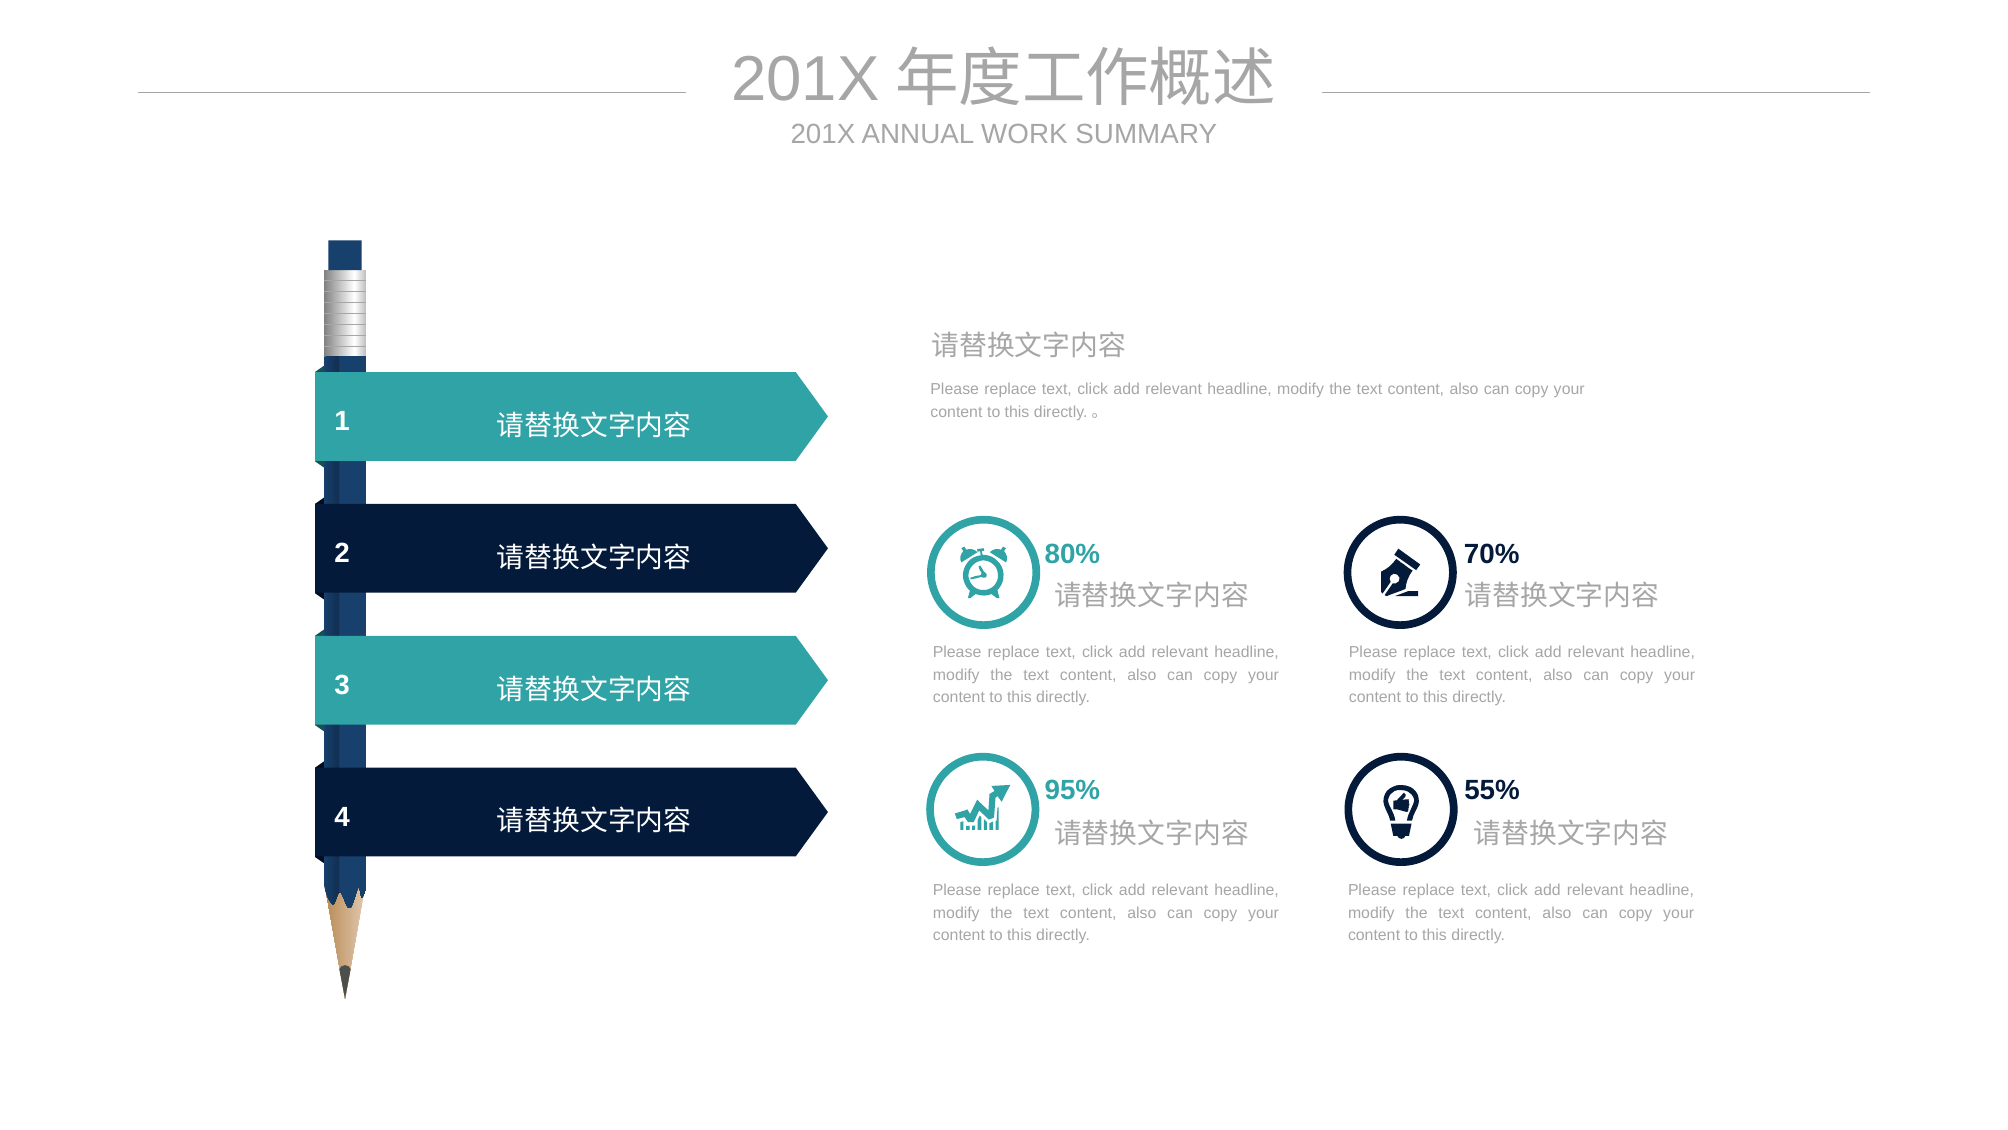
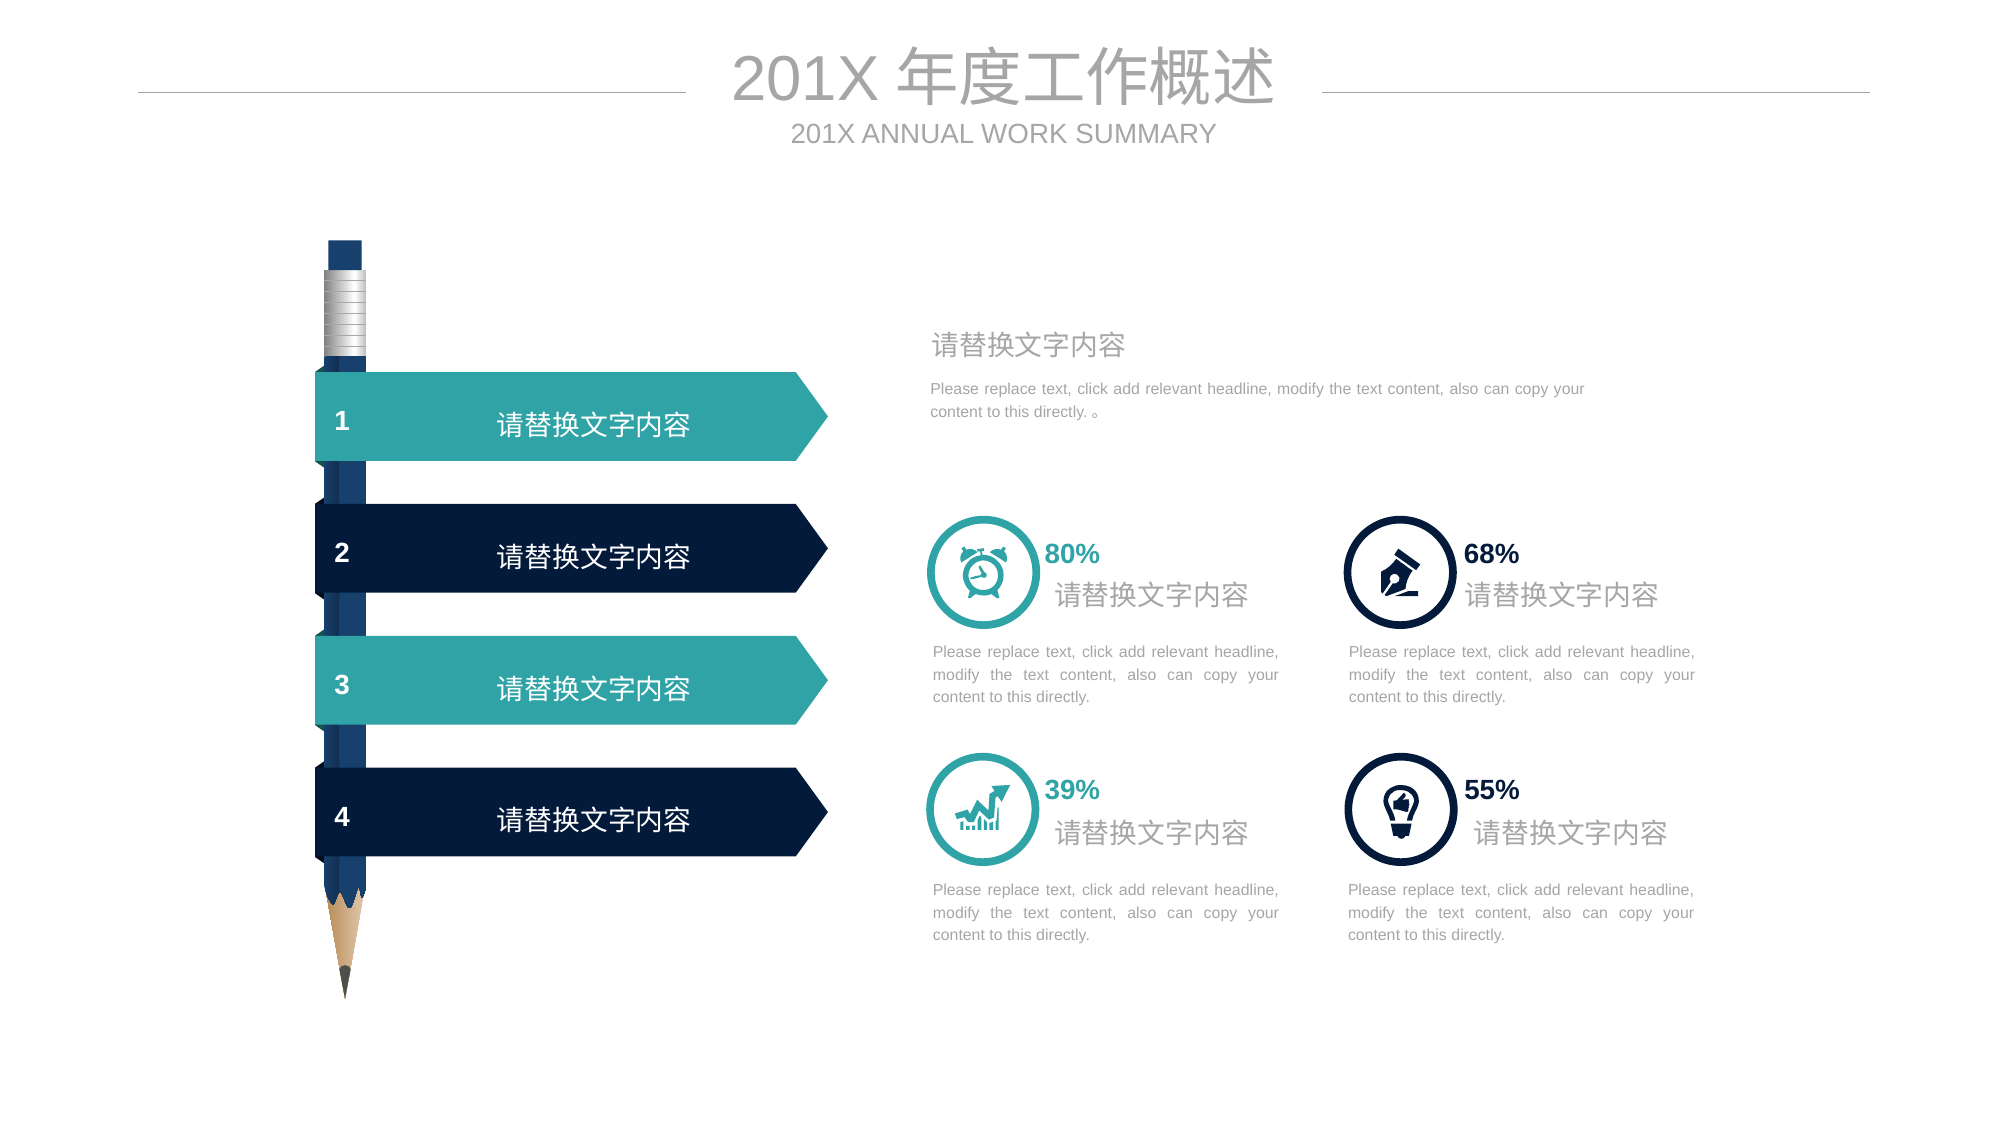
70%: 70% -> 68% (1492, 554)
95%: 95% -> 39% (1072, 790)
